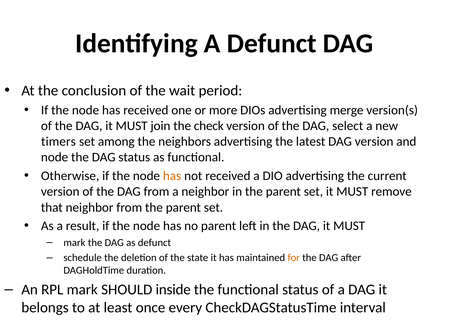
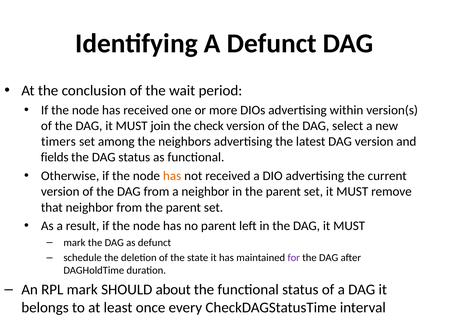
merge: merge -> within (347, 111)
node: node -> fields (55, 158)
for colour: orange -> purple (294, 258)
inside: inside -> about (173, 290)
